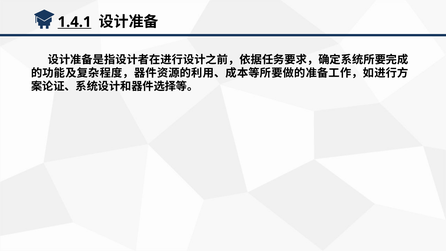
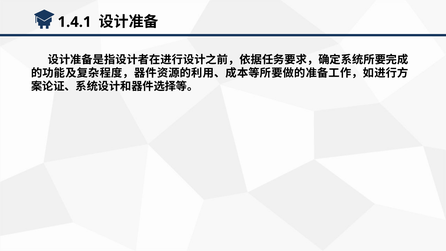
1.4.1 underline: present -> none (75, 22)
